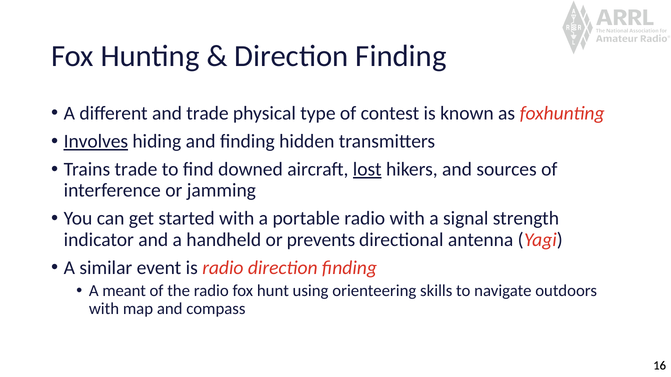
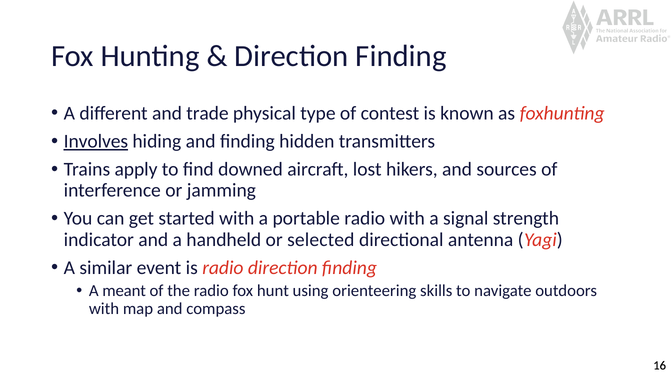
Trains trade: trade -> apply (136, 170)
lost underline: present -> none (367, 170)
prevents: prevents -> selected (321, 240)
